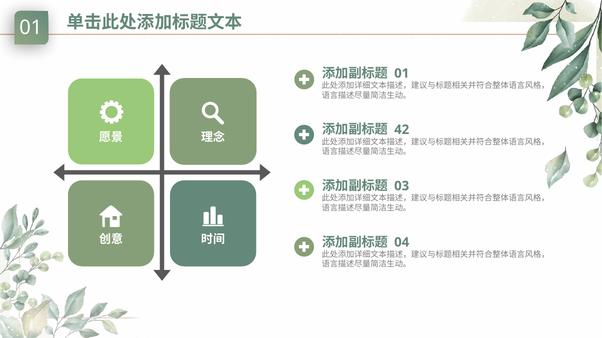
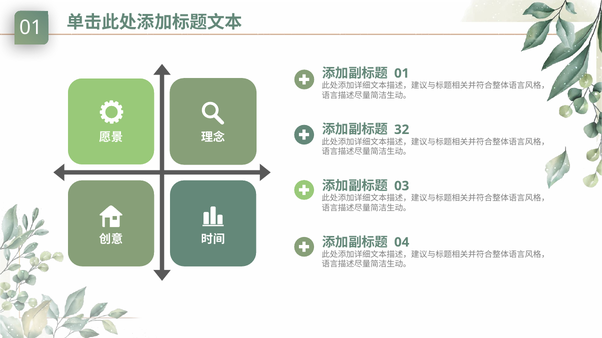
42: 42 -> 32 (402, 130)
